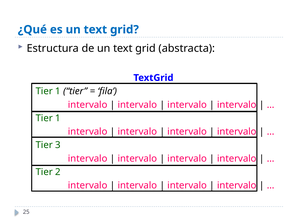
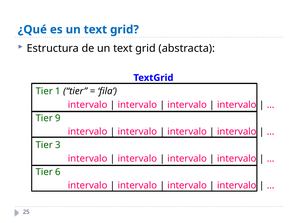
1: 1 -> 9 (58, 118)
2: 2 -> 6 (58, 172)
